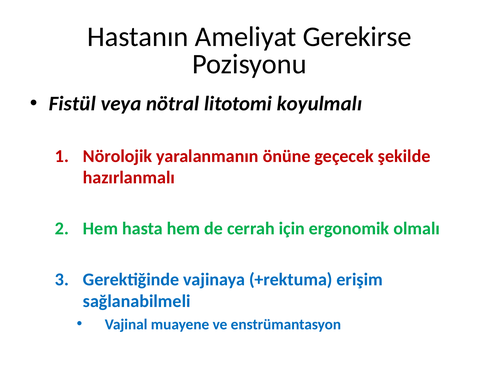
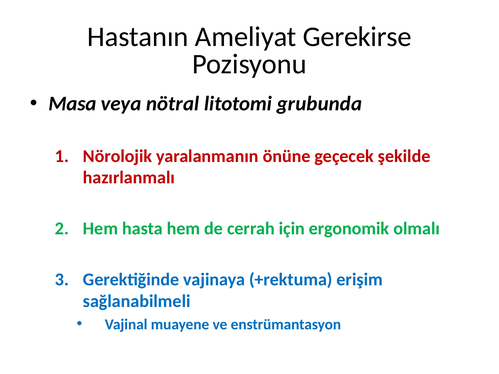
Fistül: Fistül -> Masa (73, 104)
koyulmalı: koyulmalı -> grubunda (319, 104)
